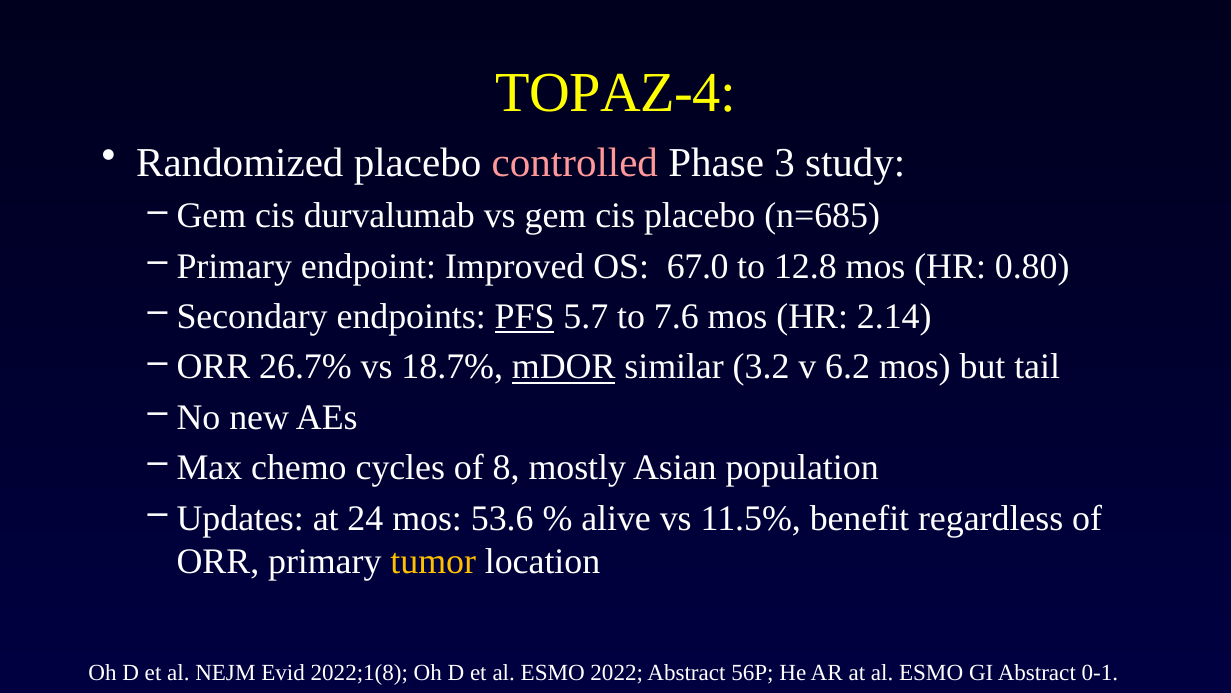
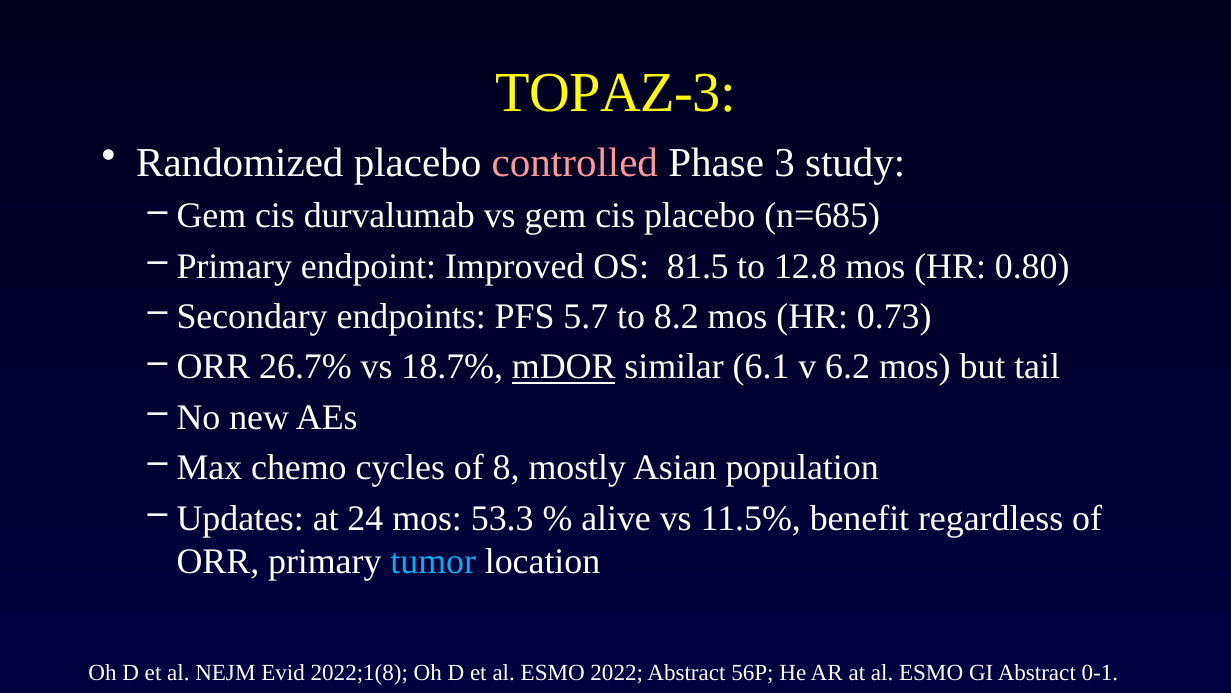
TOPAZ-4: TOPAZ-4 -> TOPAZ-3 (616, 92)
67.0: 67.0 -> 81.5 (698, 266)
PFS underline: present -> none (525, 317)
7.6: 7.6 -> 8.2 (676, 317)
2.14: 2.14 -> 0.73 (894, 317)
3.2: 3.2 -> 6.1 (761, 367)
53.6: 53.6 -> 53.3 (502, 518)
tumor colour: yellow -> light blue (433, 561)
